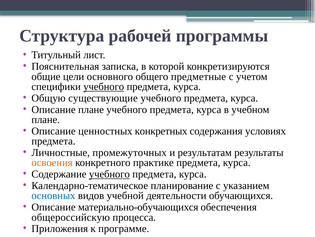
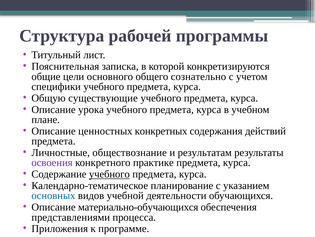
предметные: предметные -> сознательно (198, 76)
учебного underline: present -> none (104, 86)
Описание плане: плане -> урока (91, 109)
условиях: условиях -> действий (266, 131)
промежуточных: промежуточных -> обществознание (130, 152)
освоения colour: orange -> purple (52, 162)
общероссийскую: общероссийскую -> представлениями (71, 217)
